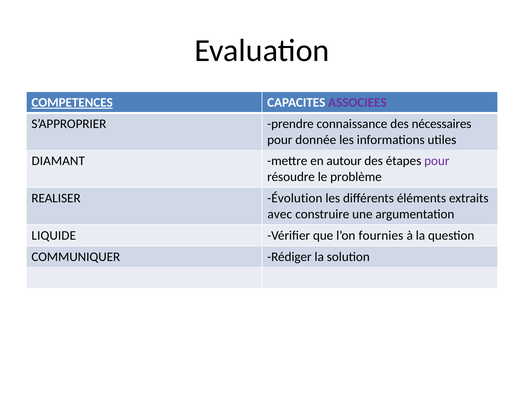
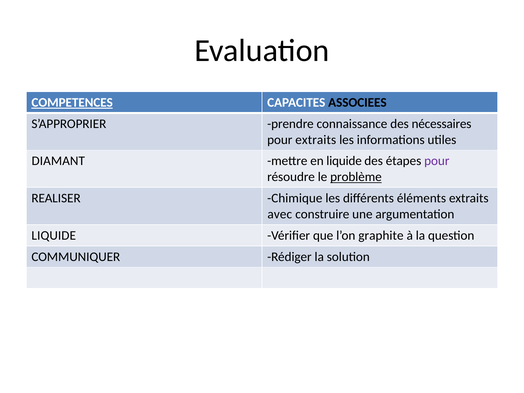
ASSOCIEES colour: purple -> black (357, 102)
pour donnée: donnée -> extraits (316, 140)
en autour: autour -> liquide (344, 161)
problème underline: none -> present (356, 177)
Évolution: Évolution -> Chimique (295, 198)
fournies: fournies -> graphite (381, 235)
